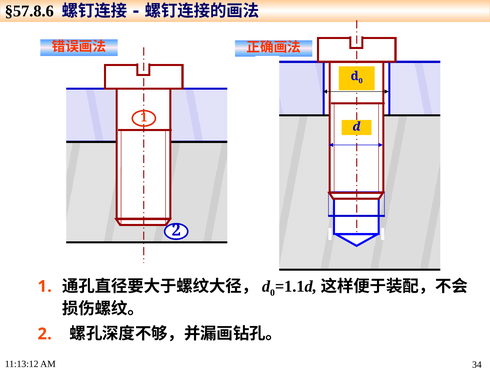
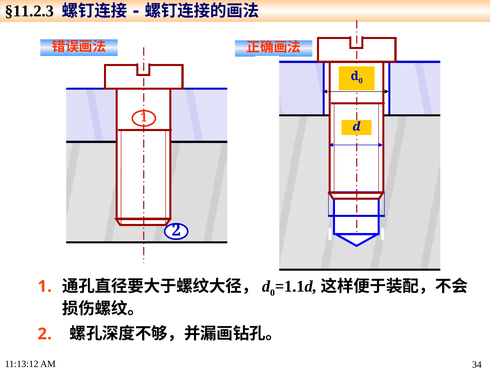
§57.8.6: §57.8.6 -> §11.2.3 (29, 11)
